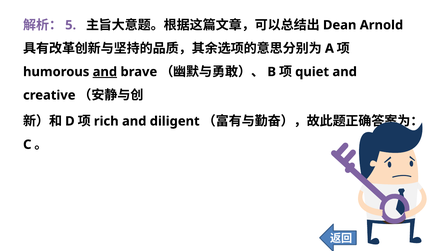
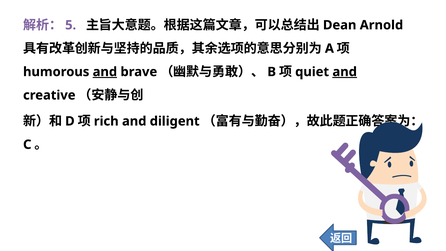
and underline: none -> present (345, 72)
